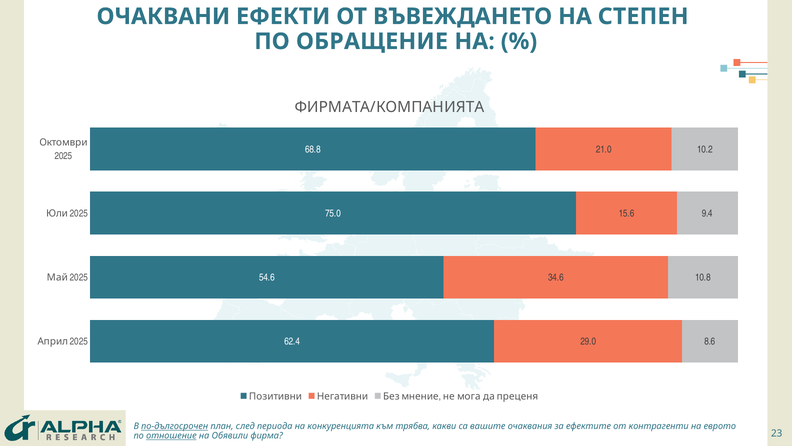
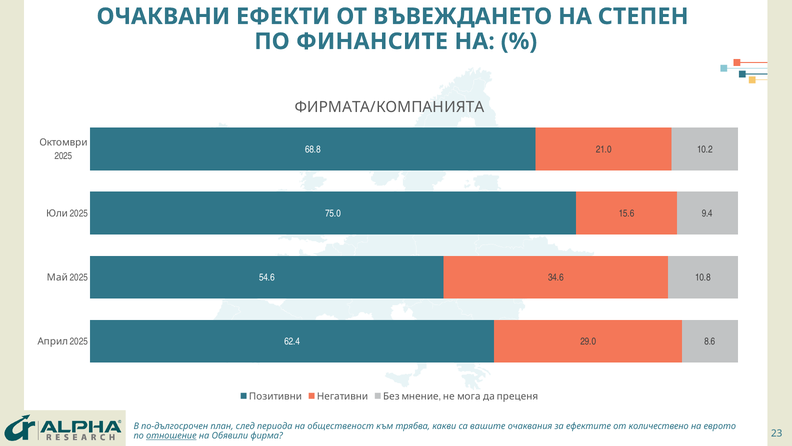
ОБРАЩЕНИЕ: ОБРАЩЕНИЕ -> ФИНАНСИТЕ (372, 41)
по-дългосрочен underline: present -> none (175, 426)
конкуренцията: конкуренцията -> общественост (341, 426)
контрагенти: контрагенти -> количествено (659, 426)
